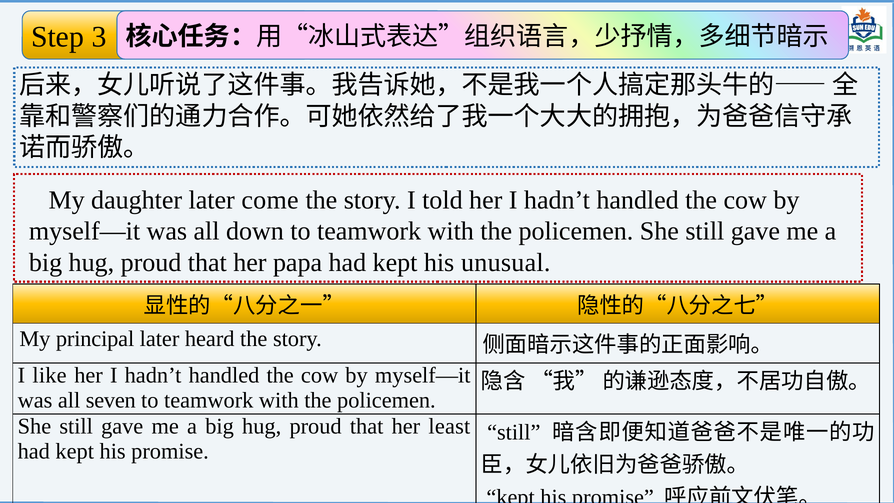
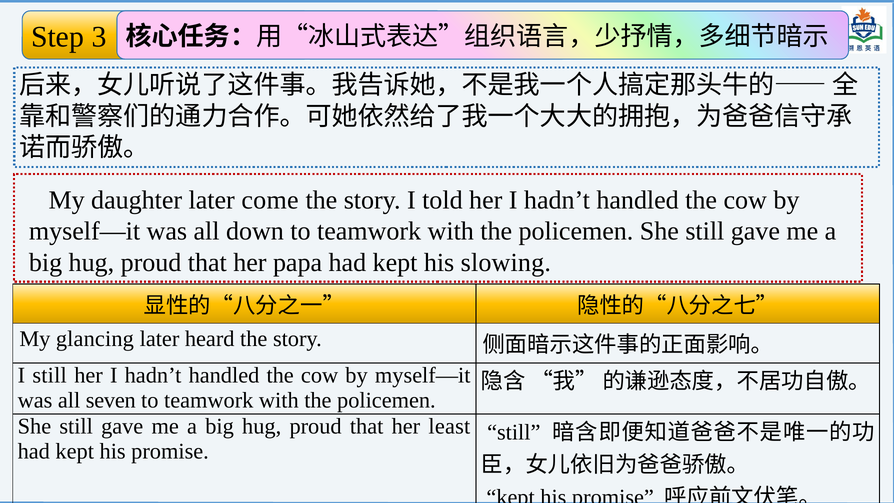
unusual: unusual -> slowing (506, 263)
principal: principal -> glancing (95, 339)
I like: like -> still (50, 375)
